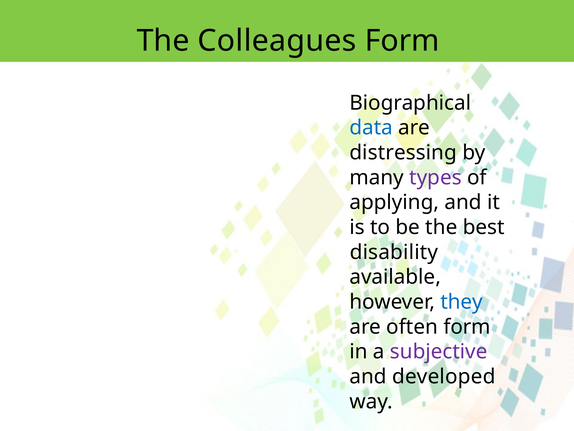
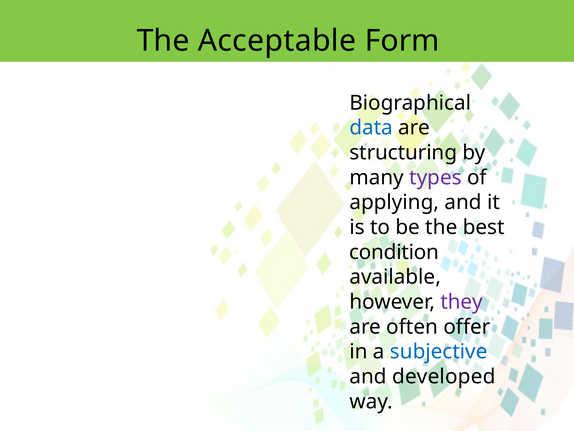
Colleagues: Colleagues -> Acceptable (277, 41)
distressing: distressing -> structuring (403, 153)
disability: disability -> condition (394, 252)
they colour: blue -> purple (462, 302)
often form: form -> offer (467, 327)
subjective colour: purple -> blue (439, 351)
